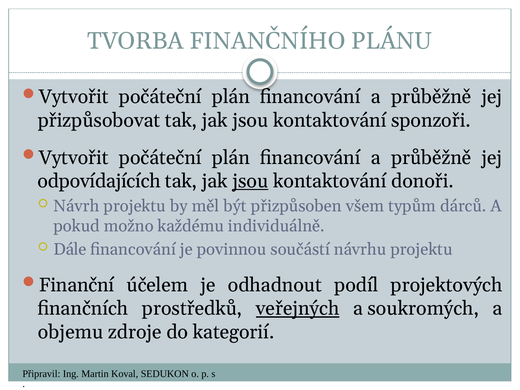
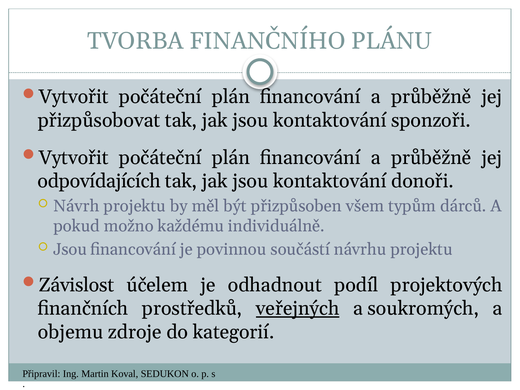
jsou underline: present -> none (250, 181)
Dále: Dále -> Jsou (70, 249)
Finanční: Finanční -> Závislost (77, 285)
